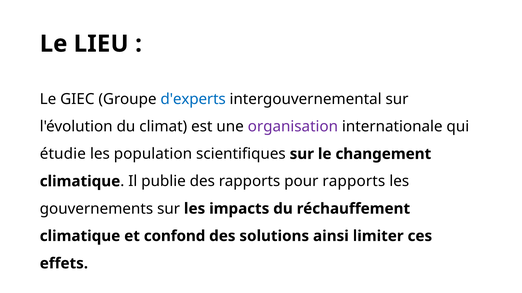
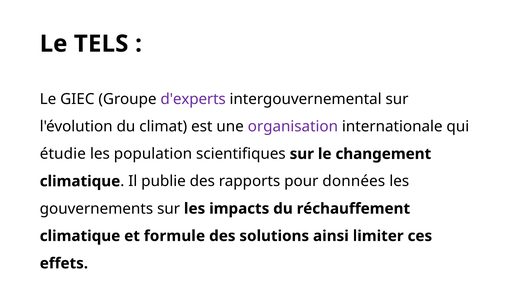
LIEU: LIEU -> TELS (101, 44)
d'experts colour: blue -> purple (193, 99)
pour rapports: rapports -> données (354, 182)
confond: confond -> formule (174, 237)
